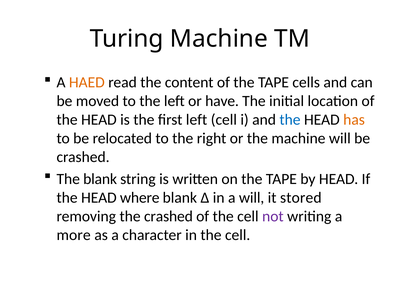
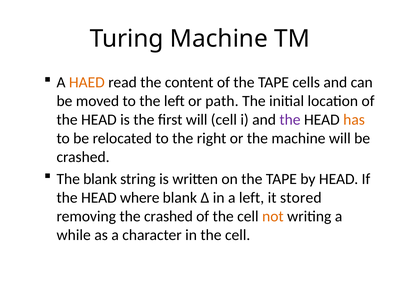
have: have -> path (222, 101)
first left: left -> will (197, 120)
the colour: blue -> purple (290, 120)
a will: will -> left (252, 198)
not colour: purple -> orange (273, 216)
more: more -> while (74, 235)
